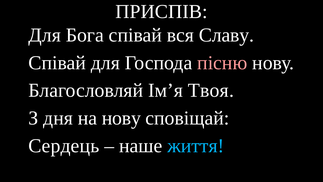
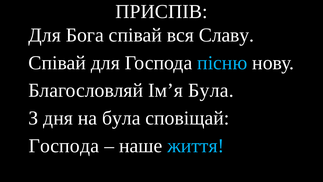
пісню colour: pink -> light blue (222, 63)
Ім’я Твоя: Твоя -> Була (211, 90)
на нову: нову -> була (121, 118)
Сердець: Сердець -> Господа (64, 146)
